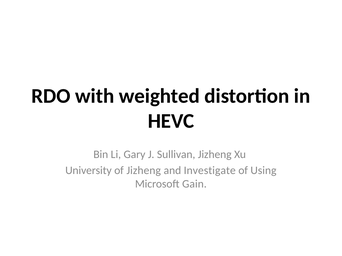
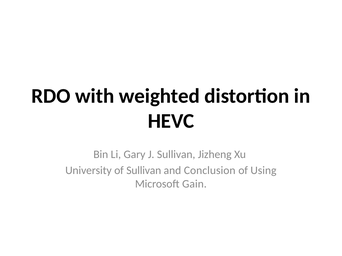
of Jizheng: Jizheng -> Sullivan (144, 171)
Investigate: Investigate -> Conclusion (210, 171)
